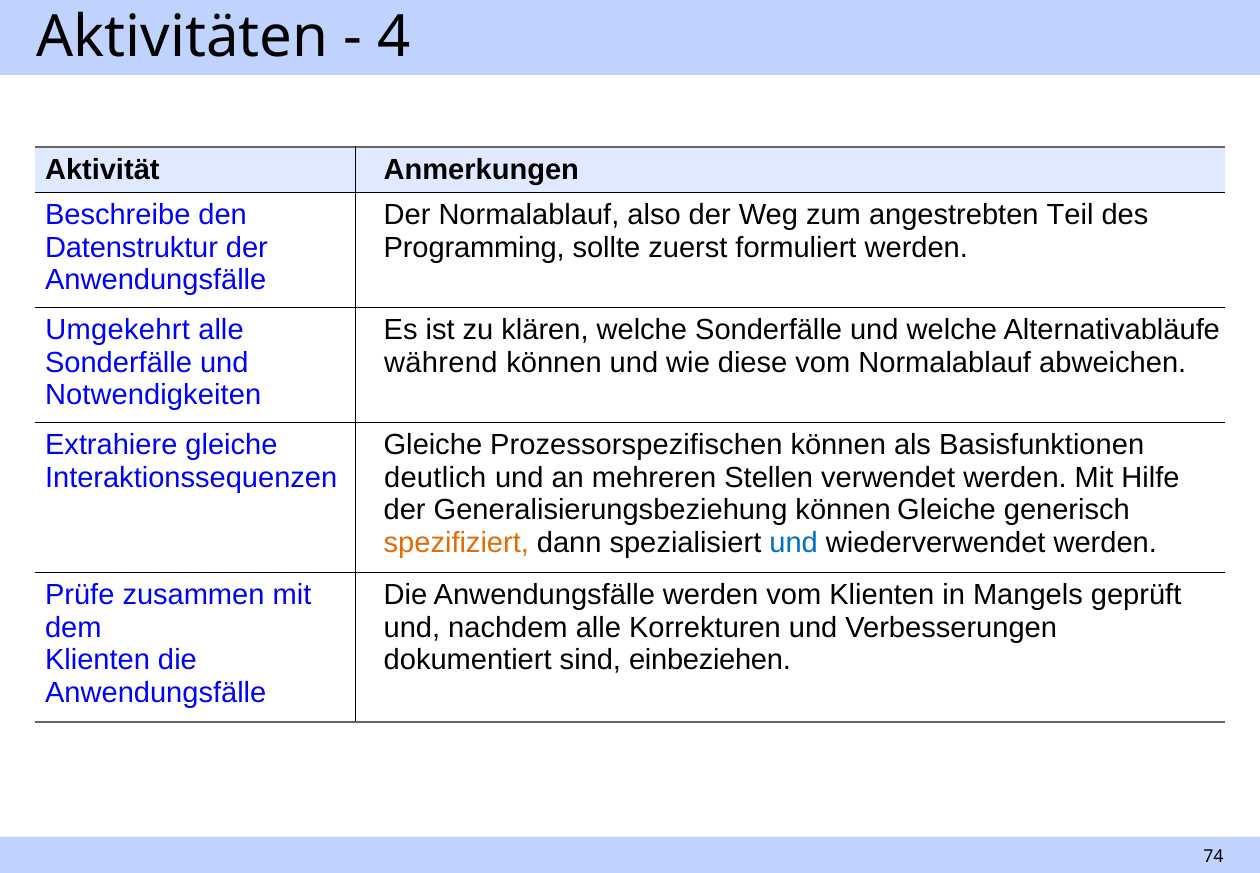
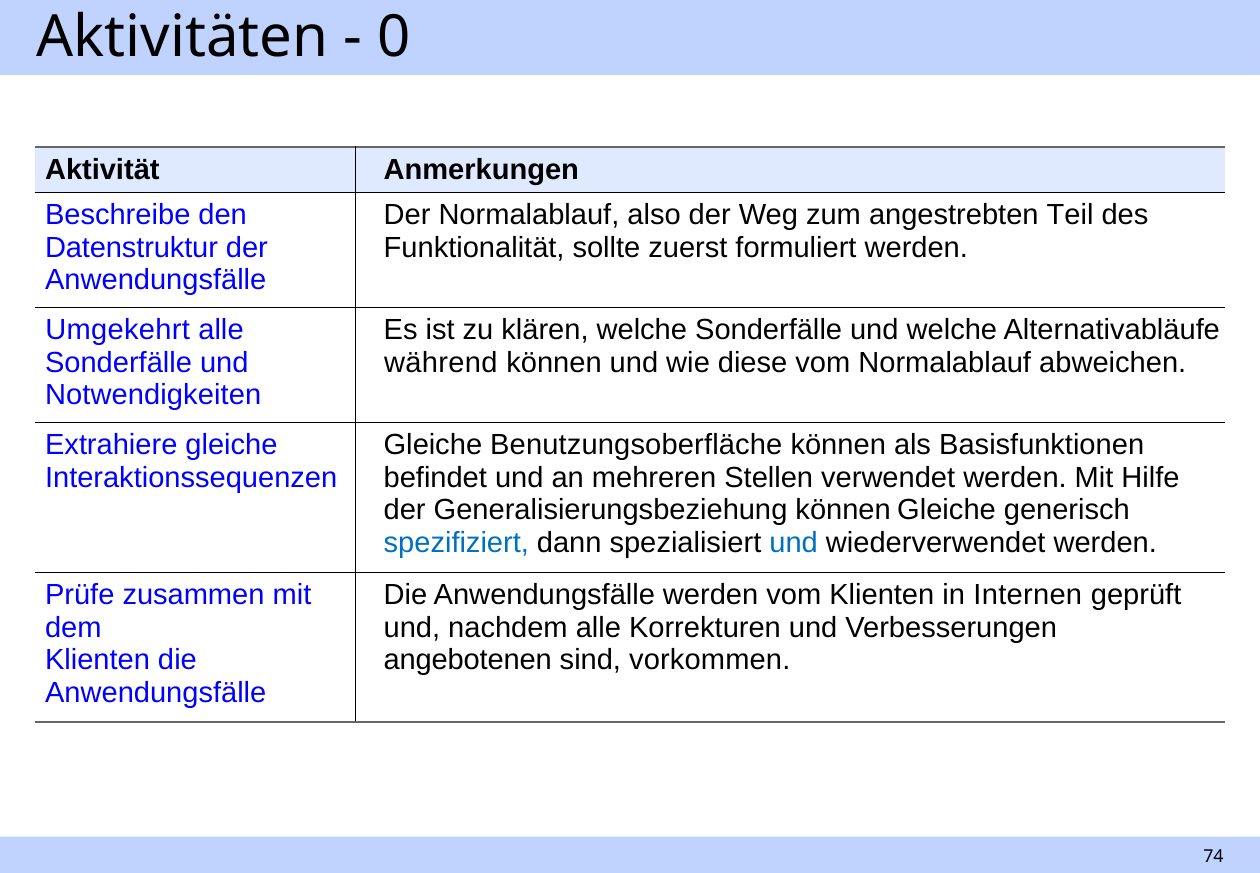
4: 4 -> 0 (394, 37)
Programming: Programming -> Funktionalität (474, 247)
Prozessorspezifischen: Prozessorspezifischen -> Benutzungsoberfläche (636, 445)
deutlich: deutlich -> befindet (435, 477)
spezifiziert colour: orange -> blue (456, 542)
Mangels: Mangels -> Internen (1028, 594)
dokumentiert: dokumentiert -> angebotenen (468, 660)
einbeziehen: einbeziehen -> vorkommen (710, 660)
